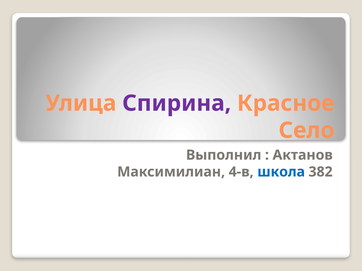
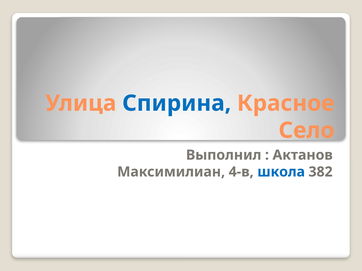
Спирина colour: purple -> blue (177, 103)
